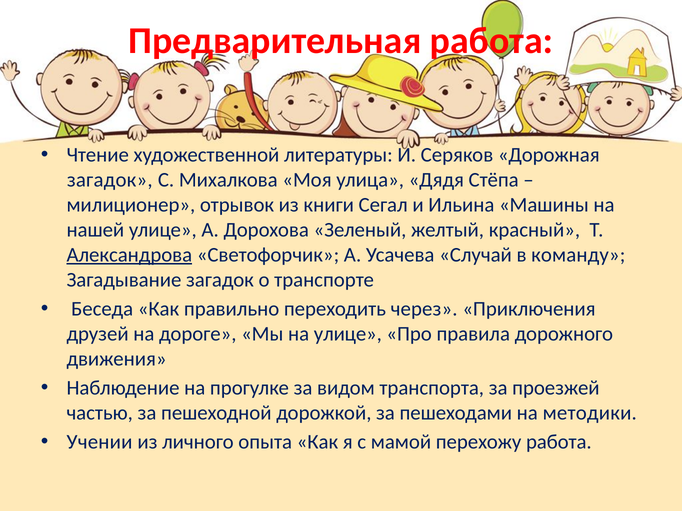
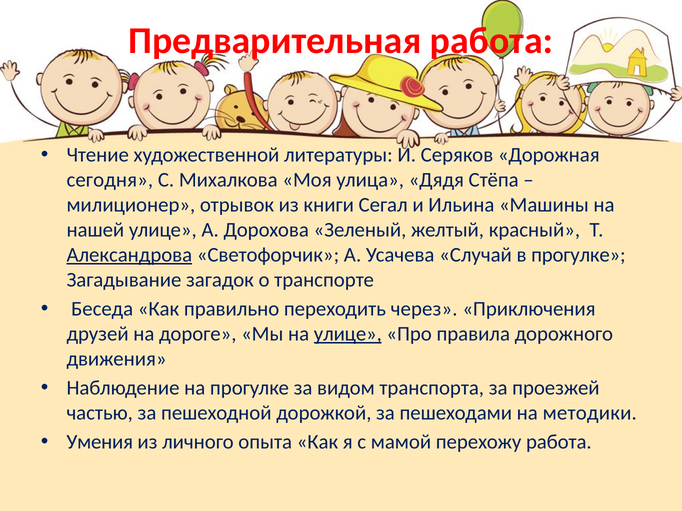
загадок: загадок -> сегодня (110, 180)
в команду: команду -> прогулке (578, 255)
улице underline: none -> present (348, 334)
Учении: Учении -> Умения (100, 442)
